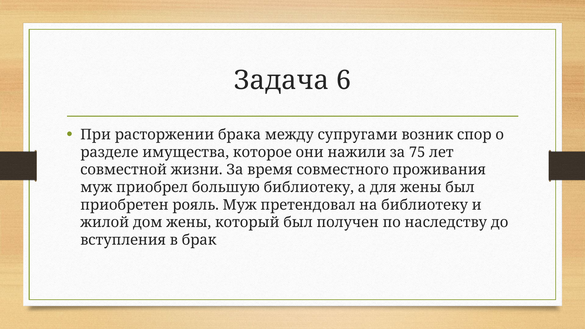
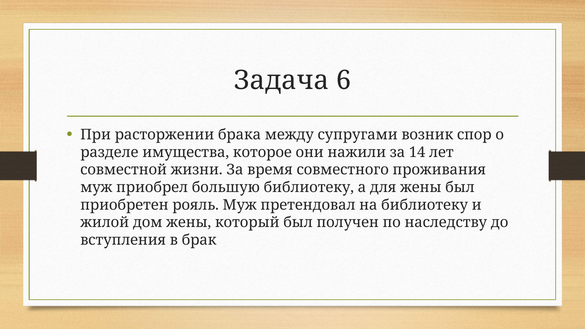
75: 75 -> 14 (417, 152)
